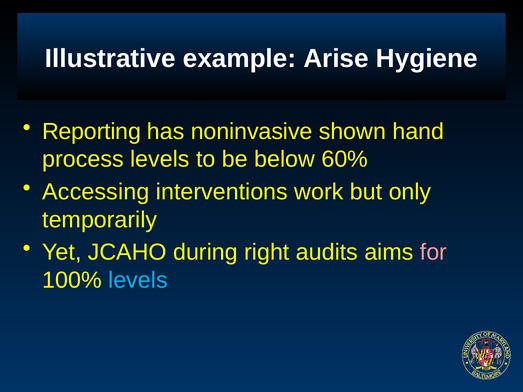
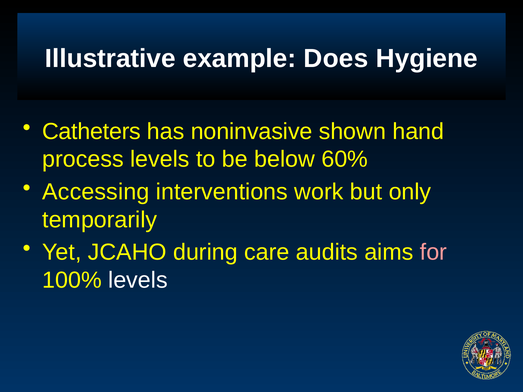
Arise: Arise -> Does (336, 58)
Reporting: Reporting -> Catheters (91, 132)
right: right -> care (267, 252)
levels colour: light blue -> white (138, 280)
